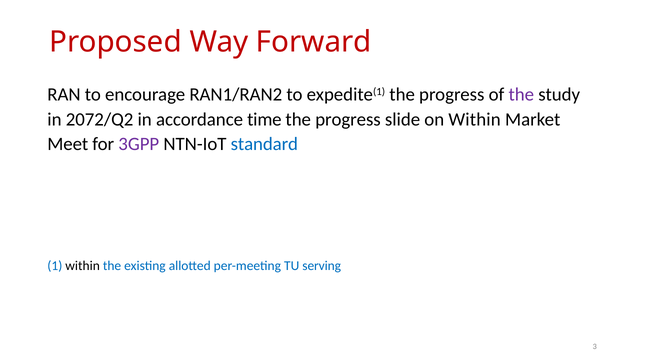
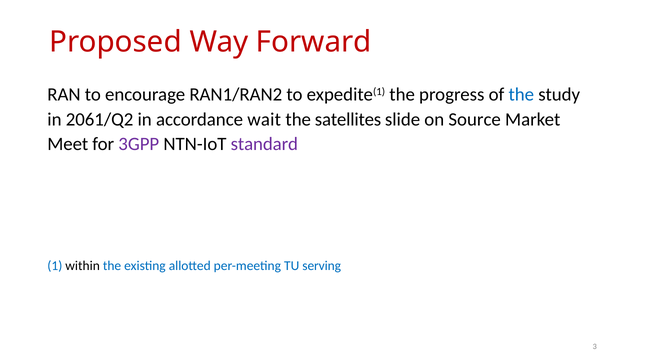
the colour: purple -> blue (521, 95)
2072/Q2: 2072/Q2 -> 2061/Q2 (100, 119)
time: time -> wait (264, 119)
progress: progress -> satellites (348, 119)
on Within: Within -> Source (475, 119)
standard colour: blue -> purple (264, 144)
